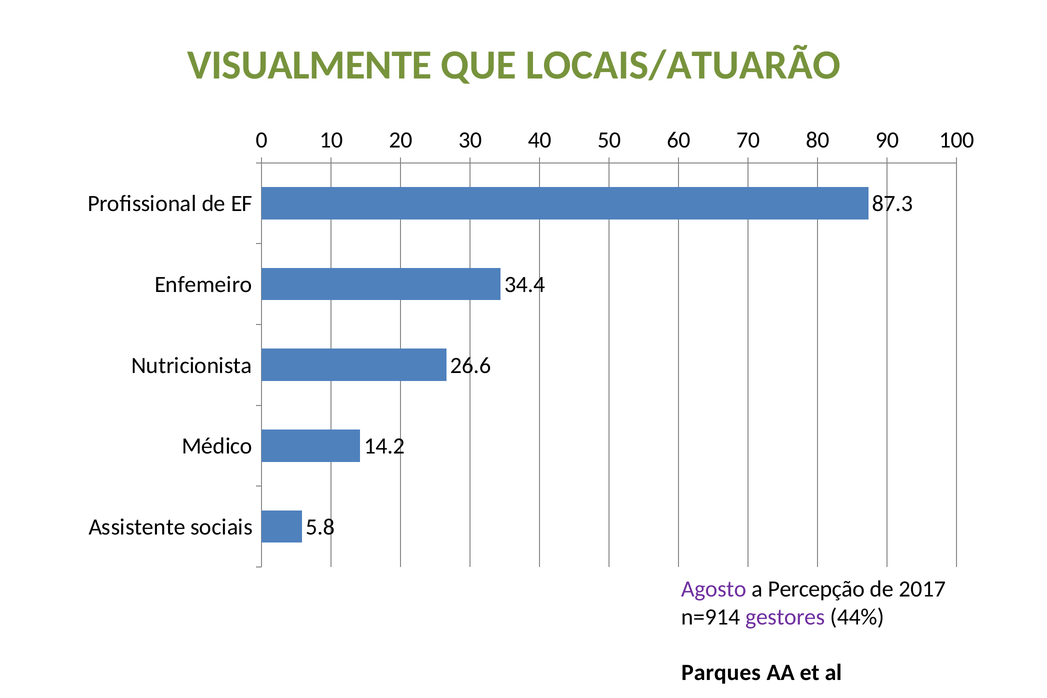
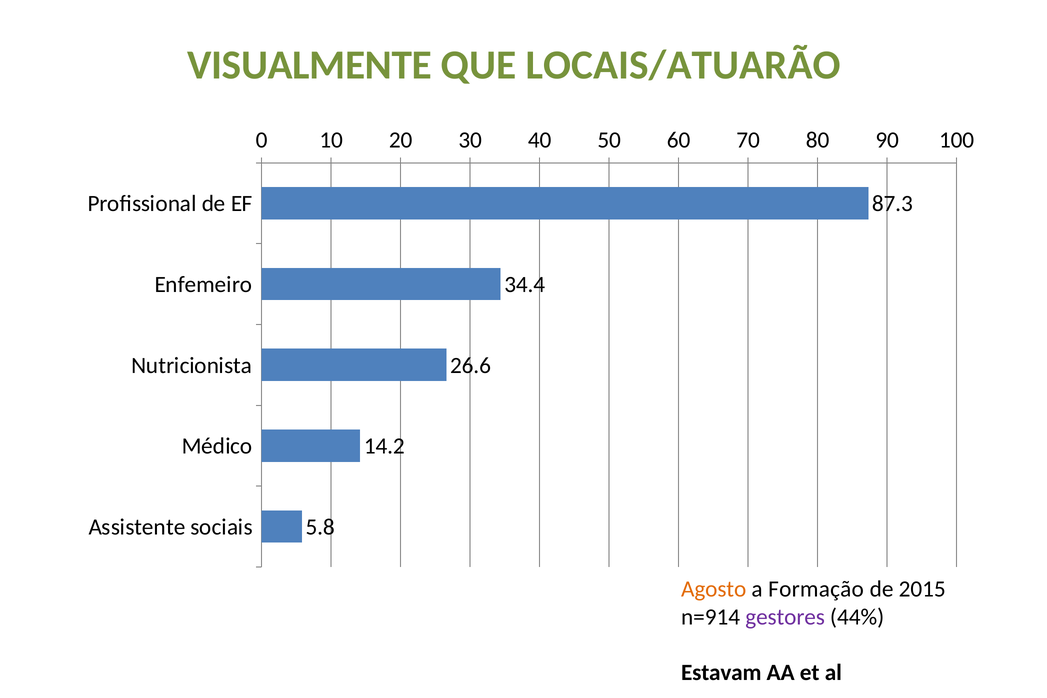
Agosto colour: purple -> orange (714, 589)
Percepção: Percepção -> Formação (816, 589)
2017: 2017 -> 2015 (922, 589)
Parques: Parques -> Estavam (721, 673)
